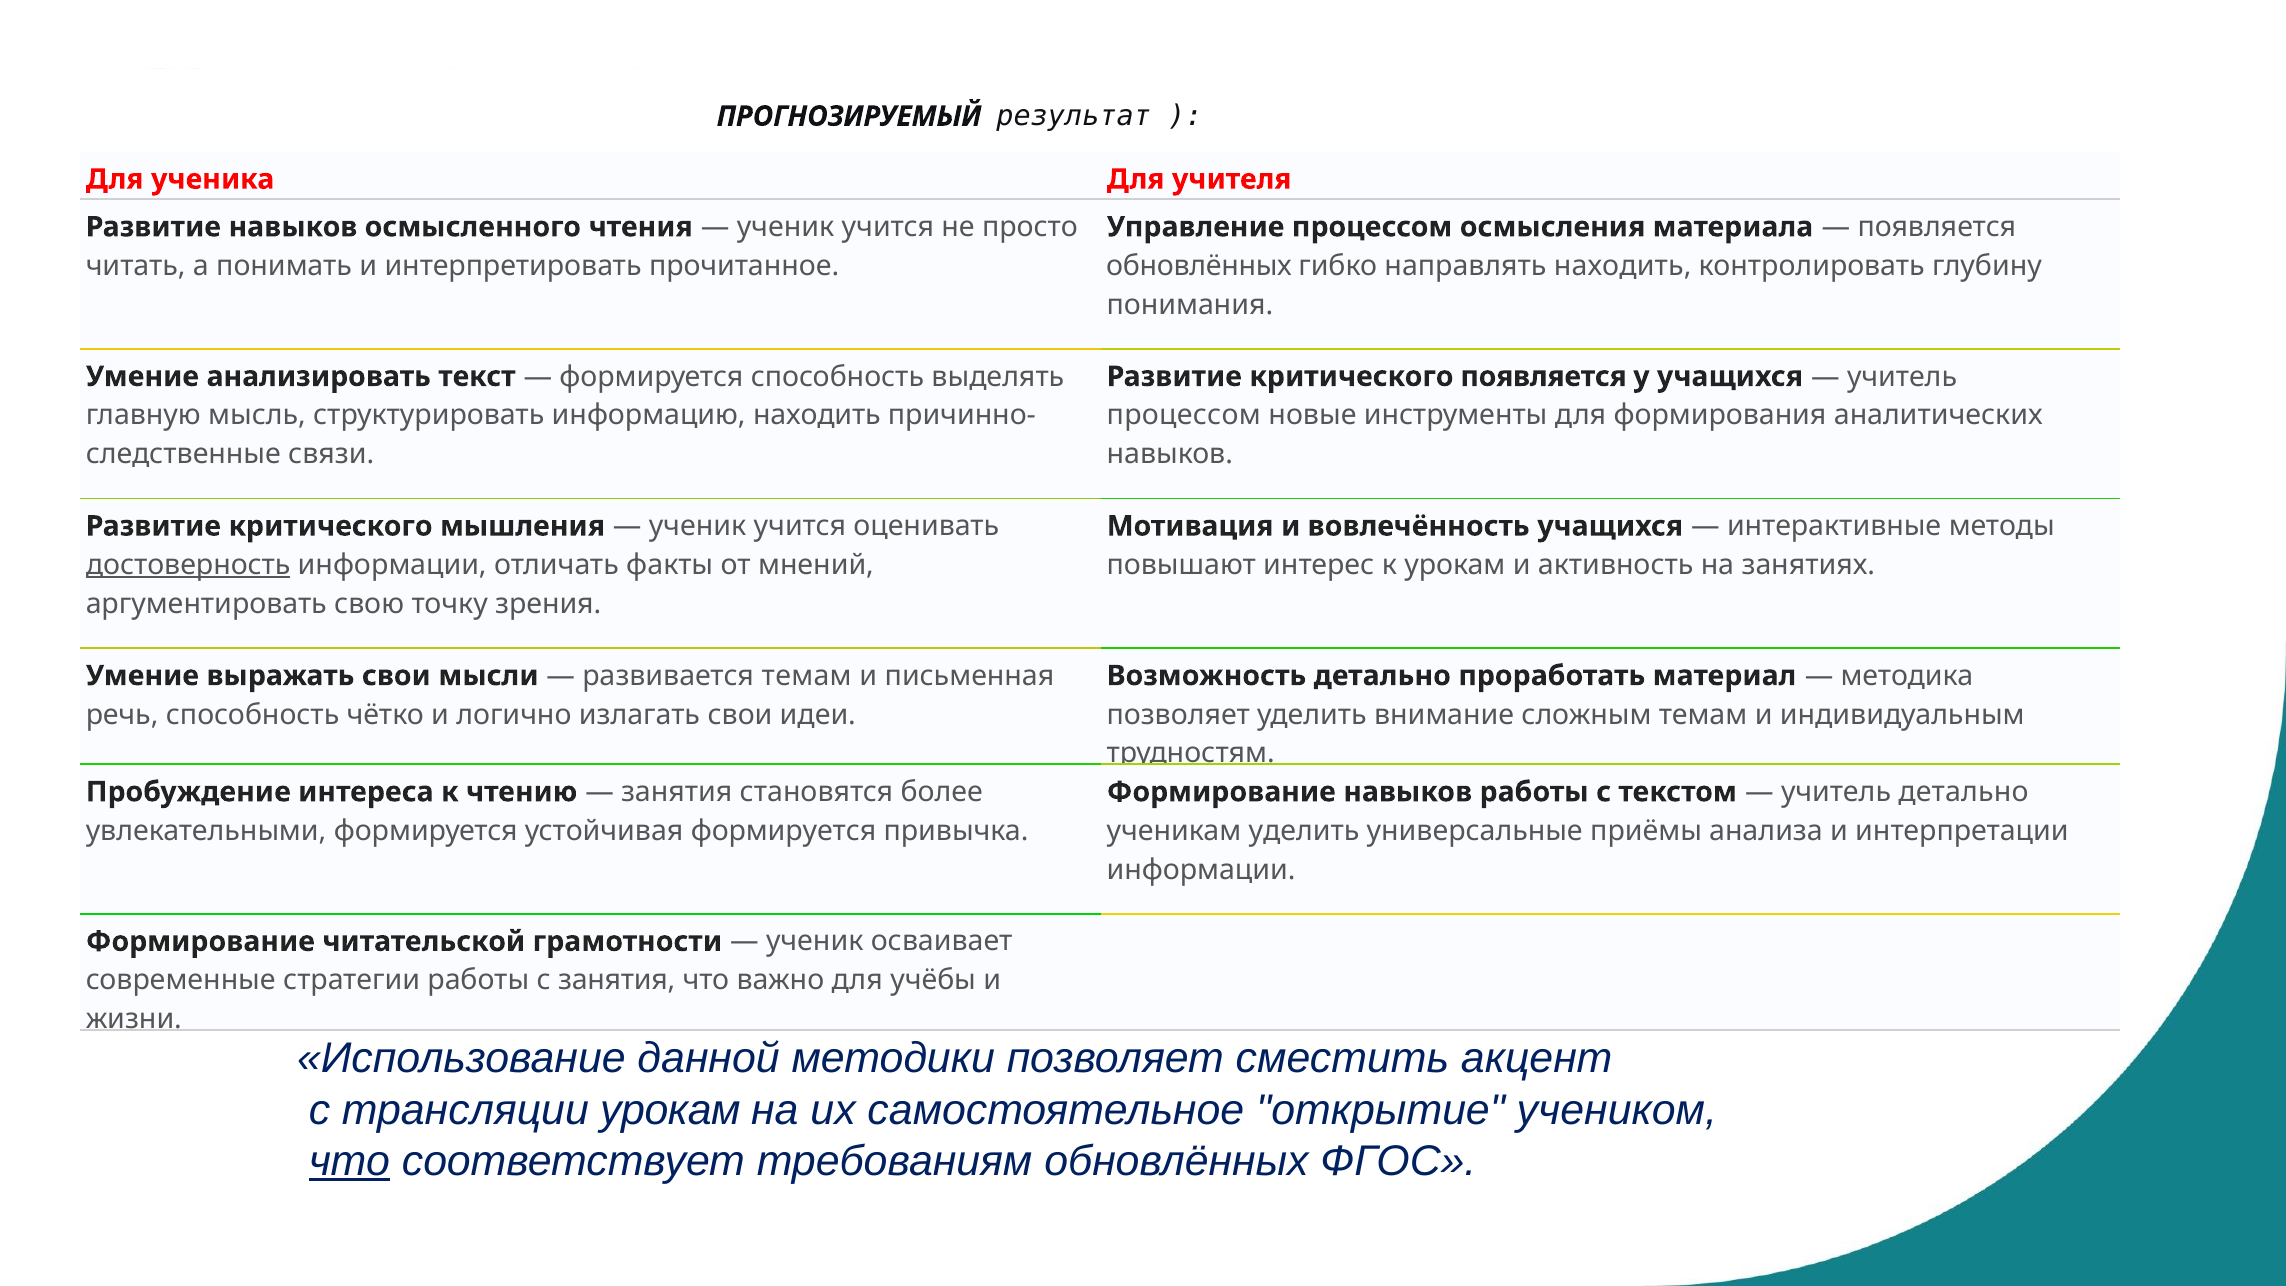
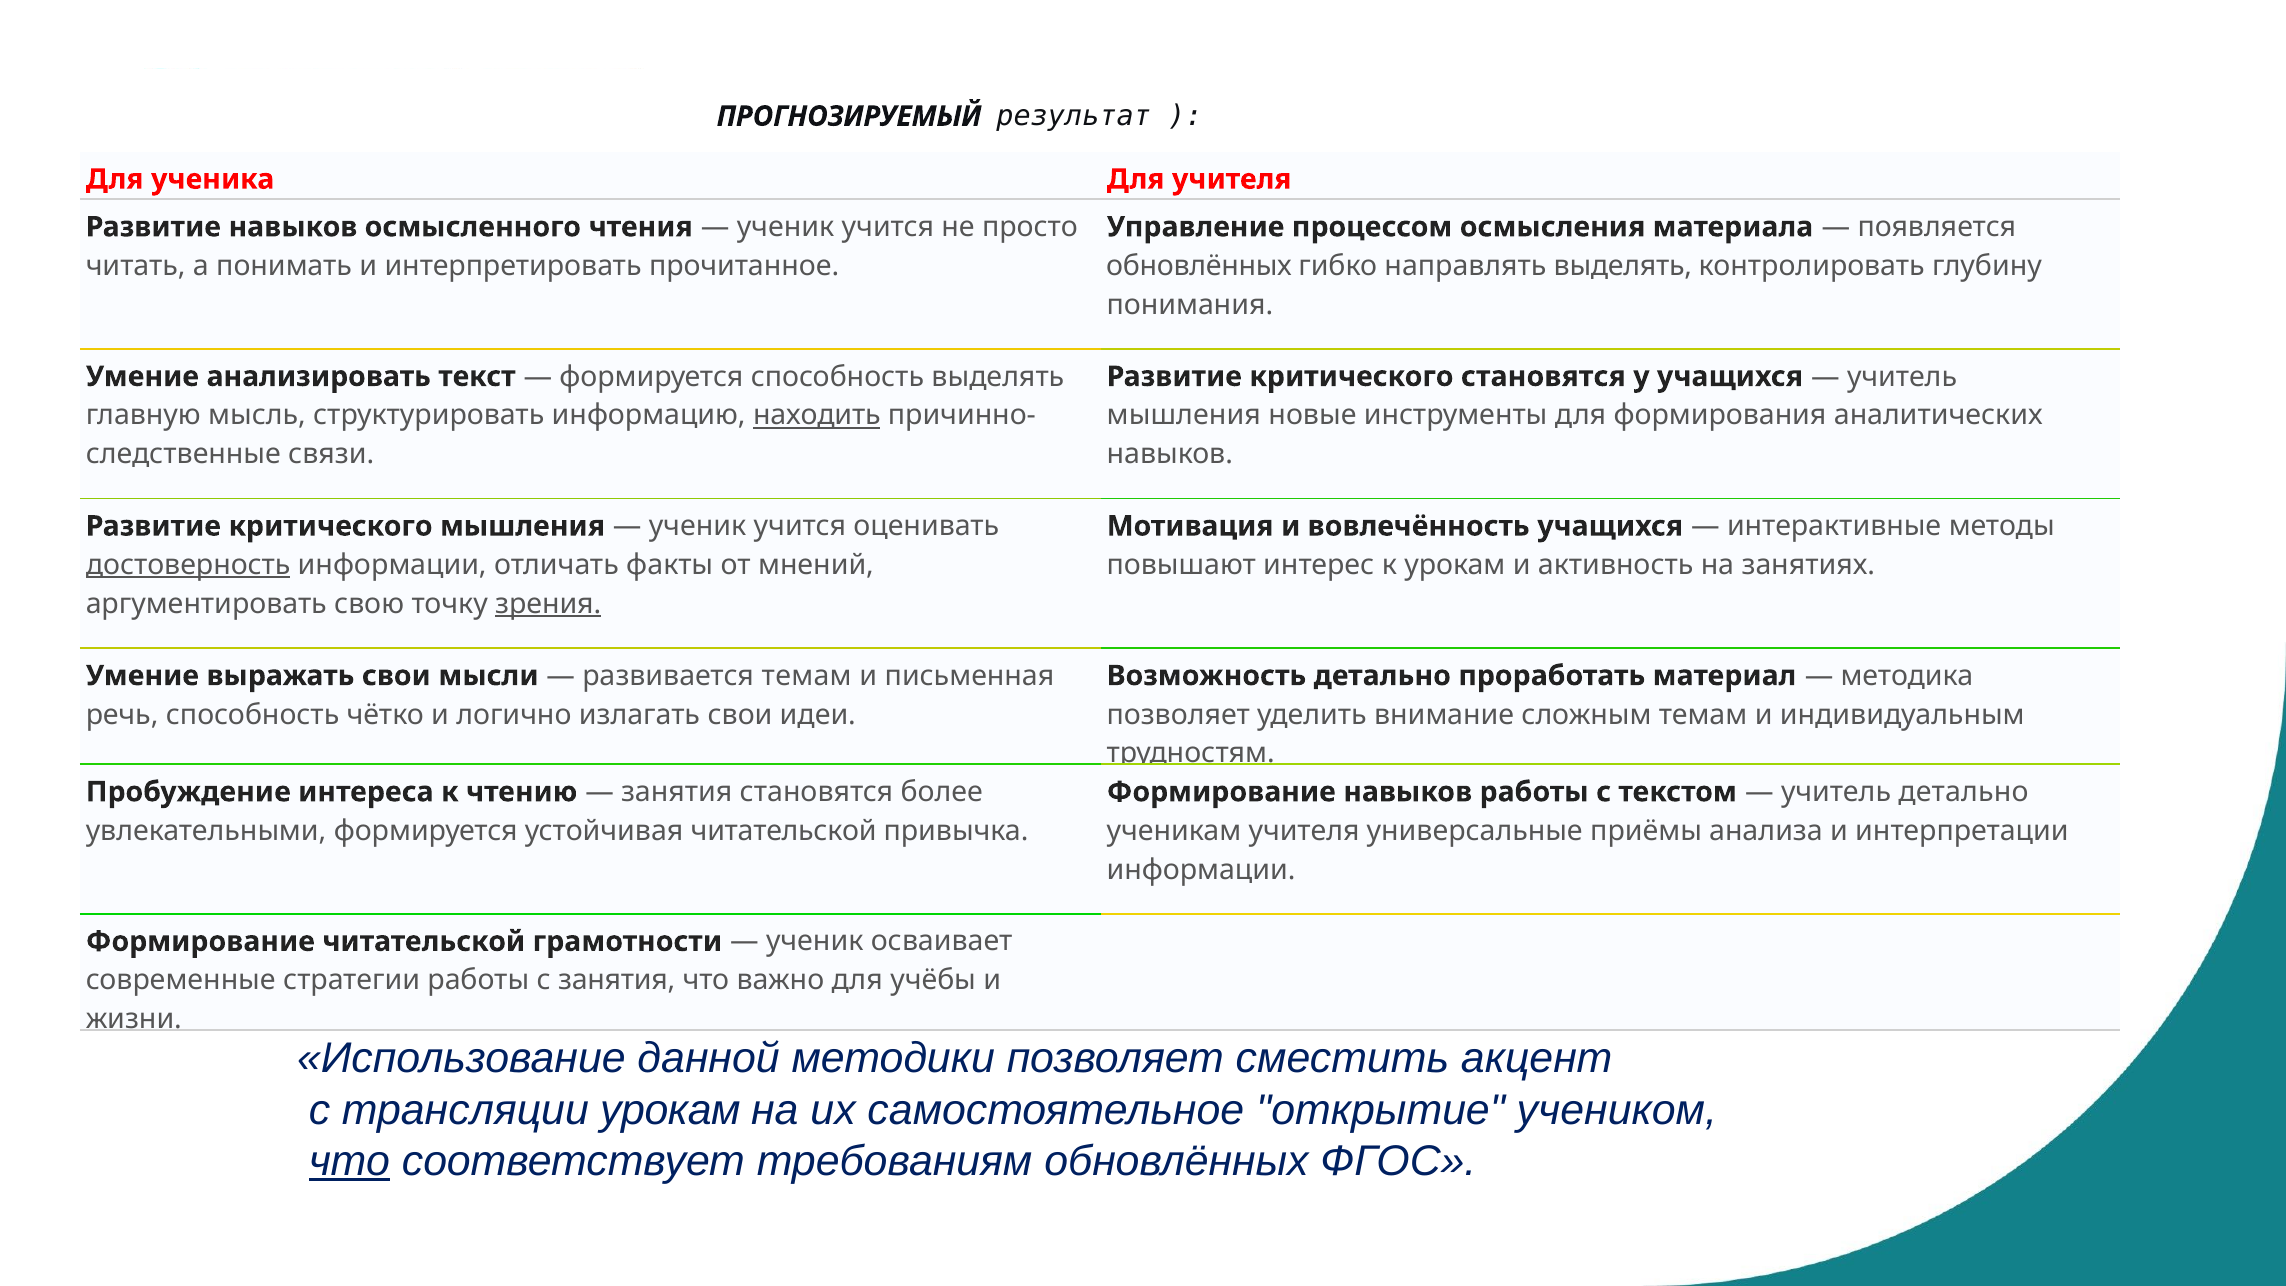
направлять находить: находить -> выделять (1623, 266)
критического появляется: появляется -> становятся (1543, 377)
находить underline: none -> present (817, 415)
процессом: процессом -> мышления (1184, 415)
зрения underline: none -> present (548, 604)
устойчивая формируется: формируется -> читательской (784, 831)
ученикам уделить: уделить -> учителя (1304, 831)
